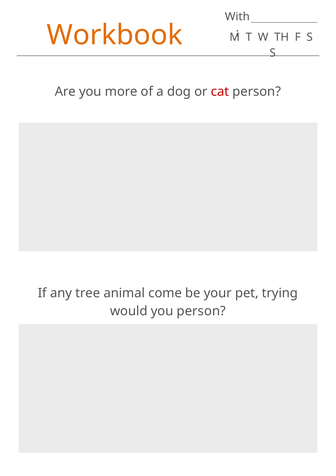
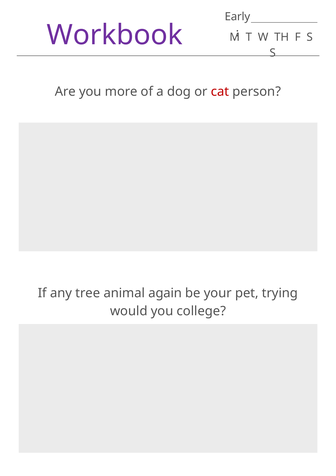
With: With -> Early (237, 17)
Workbook colour: orange -> purple (115, 35)
come: come -> again (165, 293)
you person: person -> college (201, 311)
